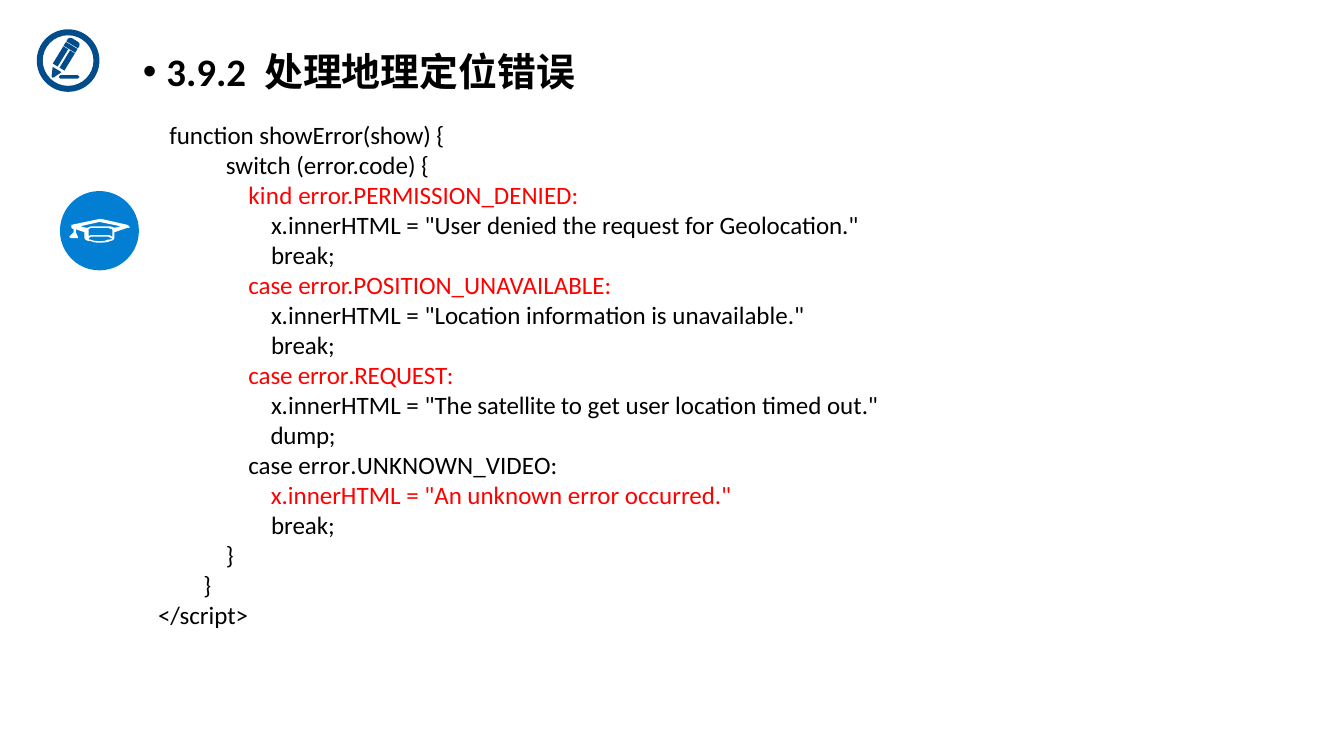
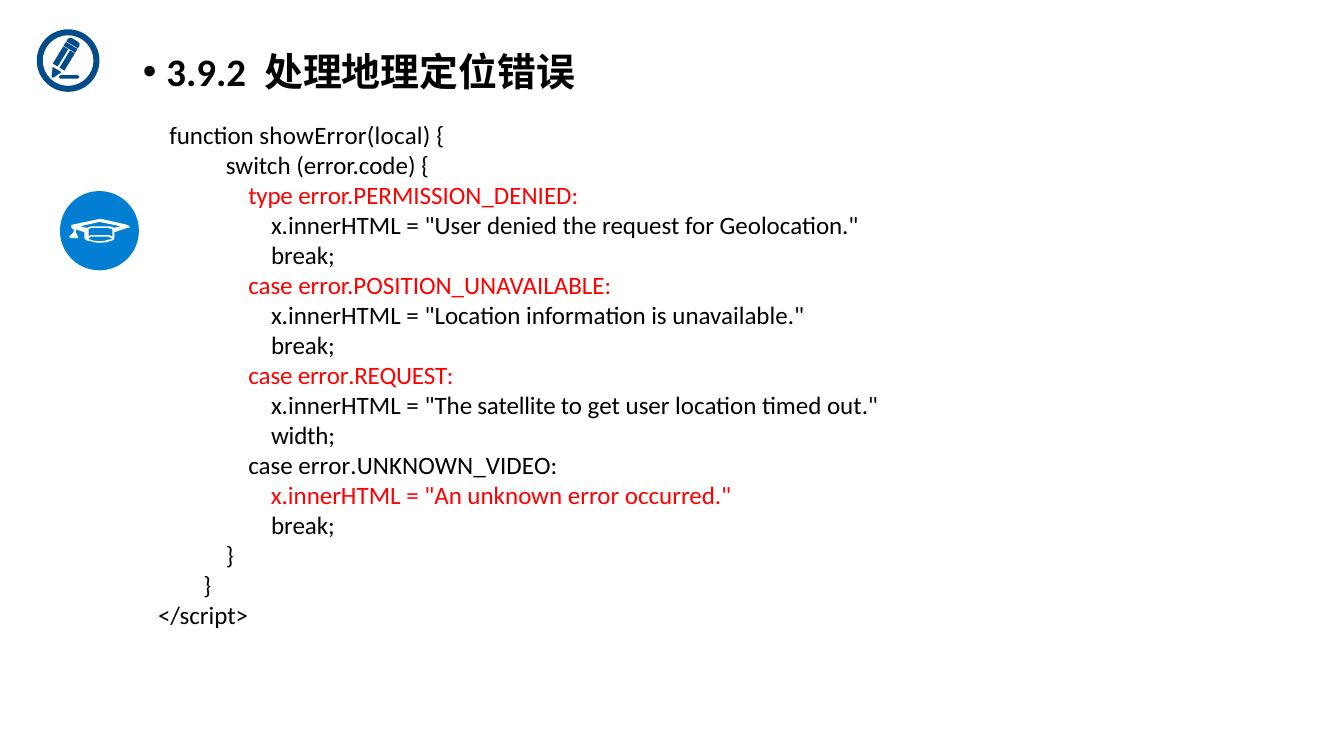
showError(show: showError(show -> showError(local (345, 136)
kind: kind -> type (271, 196)
dump: dump -> width (303, 436)
